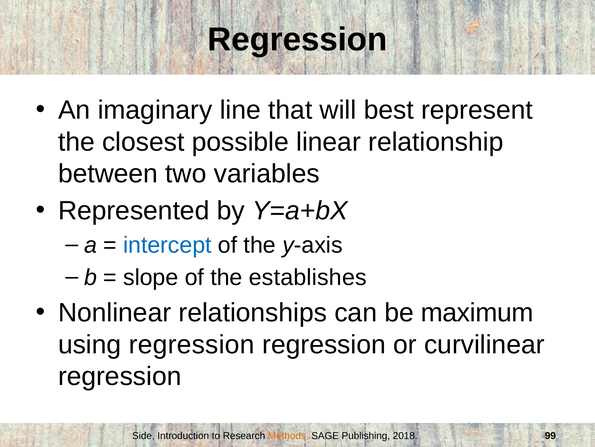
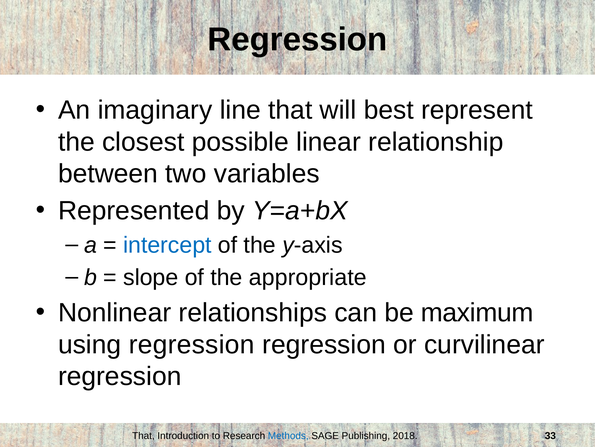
establishes: establishes -> appropriate (308, 277)
Side: Side -> That (143, 435)
Methods colour: orange -> blue (288, 435)
99: 99 -> 33 (550, 435)
